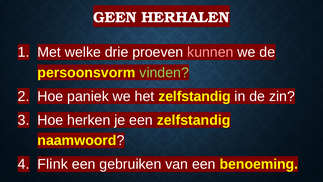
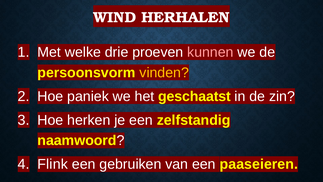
GEEN: GEEN -> WIND (115, 17)
vinden colour: light green -> yellow (164, 73)
het zelfstandig: zelfstandig -> geschaatst (195, 96)
benoeming: benoeming -> paaseieren (259, 164)
